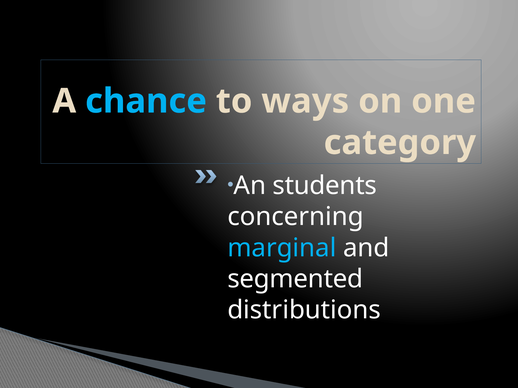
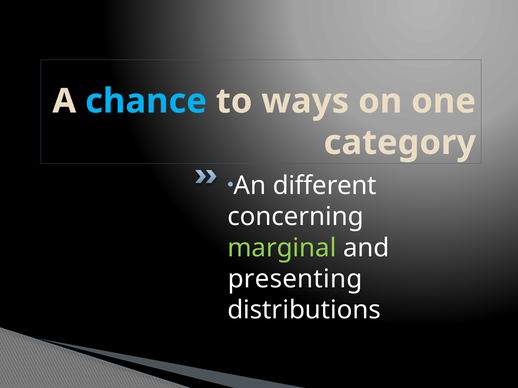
students: students -> different (325, 186)
marginal colour: light blue -> light green (282, 248)
segmented: segmented -> presenting (295, 279)
